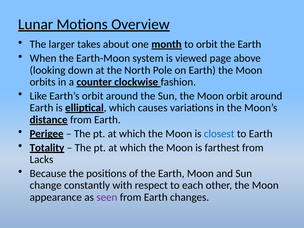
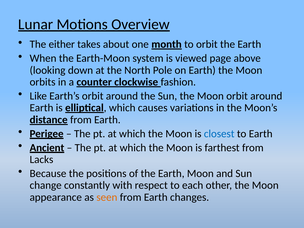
larger: larger -> either (62, 44)
Totality: Totality -> Ancient (47, 148)
seen colour: purple -> orange (107, 197)
